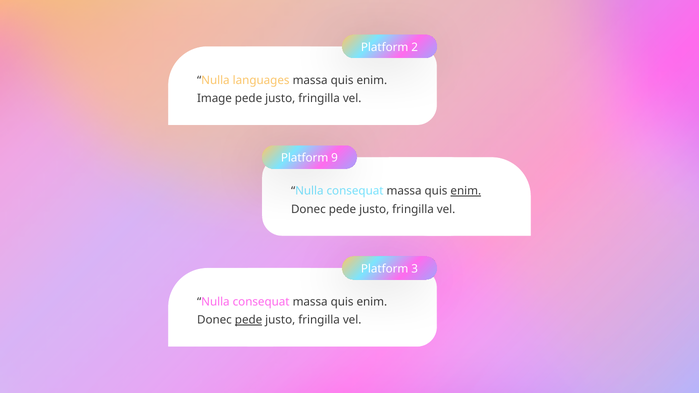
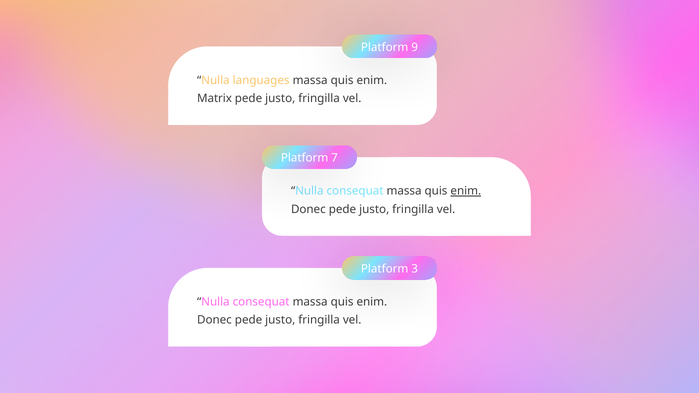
2: 2 -> 9 (415, 47)
Image: Image -> Matrix (215, 98)
9: 9 -> 7 (335, 158)
pede underline: present -> none (249, 320)
